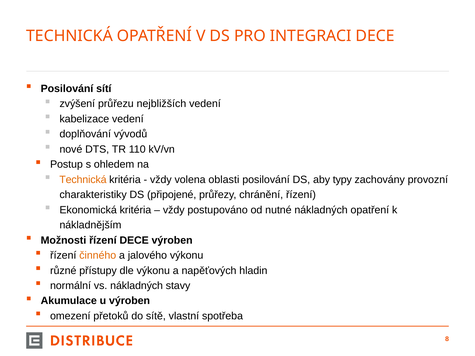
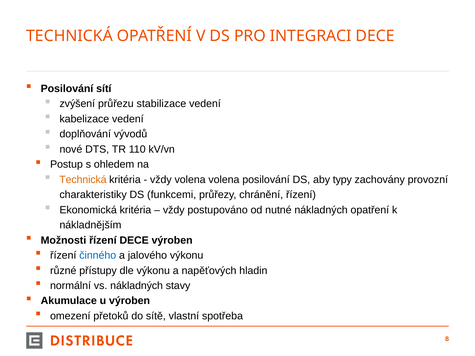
nejbližších: nejbližších -> stabilizace (161, 104)
volena oblasti: oblasti -> volena (224, 180)
připojené: připojené -> funkcemi (172, 195)
činného colour: orange -> blue (98, 256)
